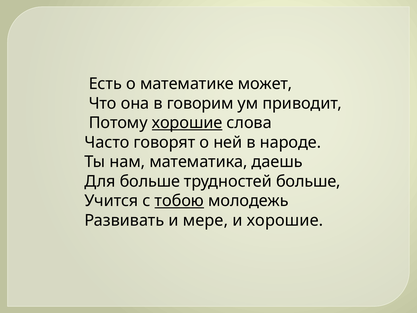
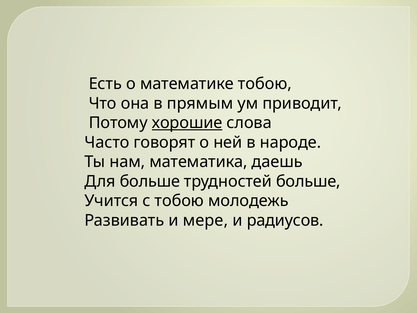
математике может: может -> тобою (265, 84)
говорим: говорим -> прямым (200, 103)
тобою underline: present -> none (179, 201)
и хорошие: хорошие -> радиусов (285, 220)
